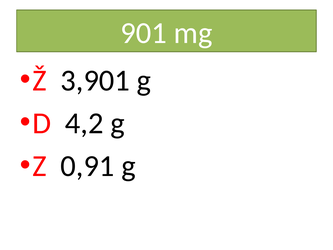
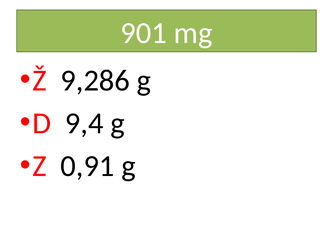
3,901: 3,901 -> 9,286 (95, 80)
4,2: 4,2 -> 9,4 (84, 123)
